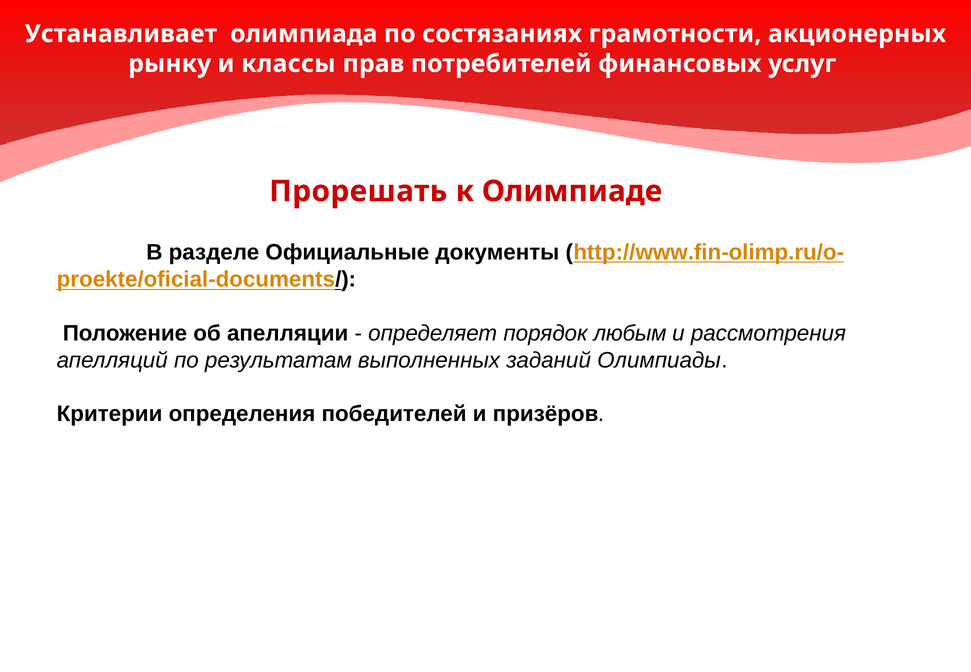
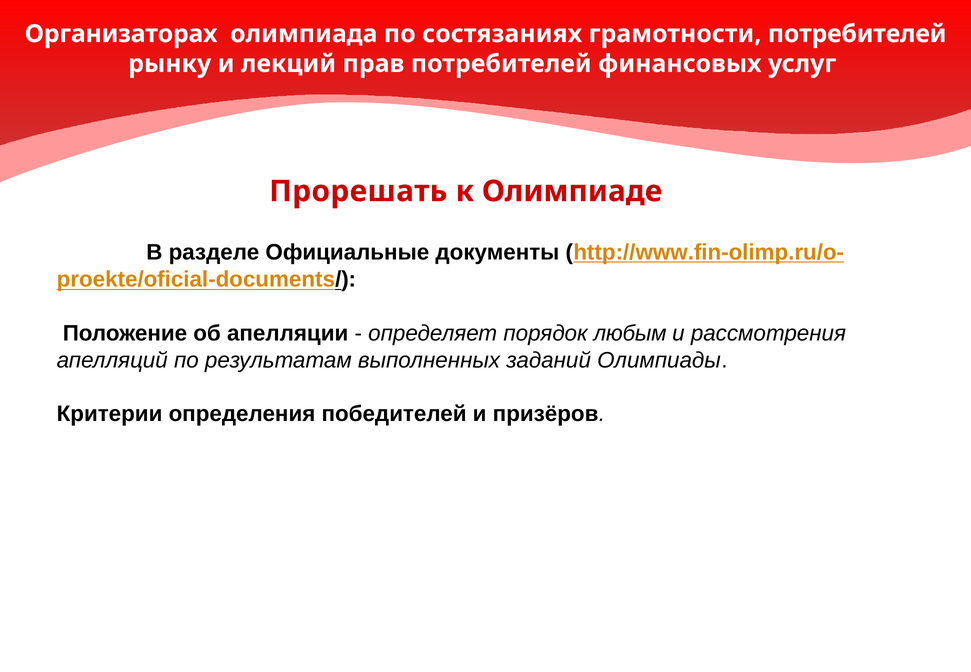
Устанавливает: Устанавливает -> Организаторах (121, 34)
грамотности акционерных: акционерных -> потребителей (857, 34)
классы: классы -> лекций (288, 64)
